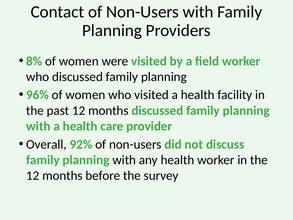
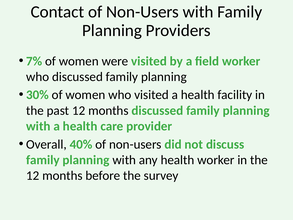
8%: 8% -> 7% (34, 61)
96%: 96% -> 30% (37, 95)
92%: 92% -> 40% (81, 144)
